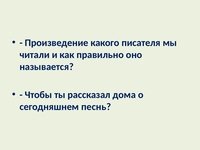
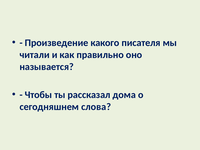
песнь: песнь -> слова (96, 107)
